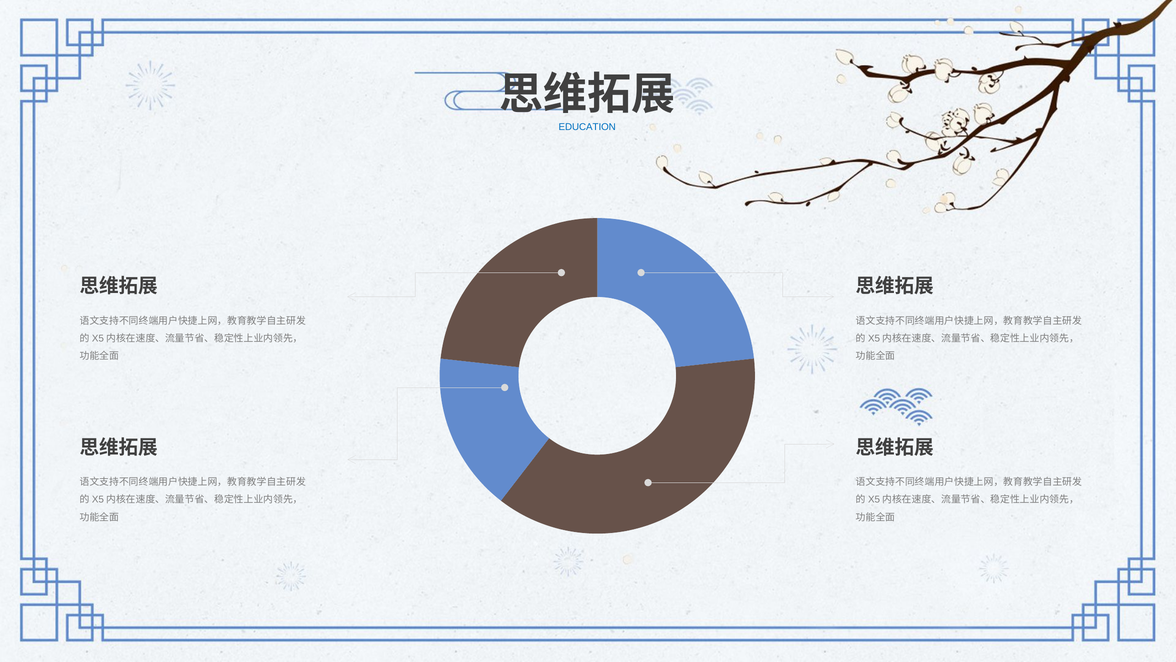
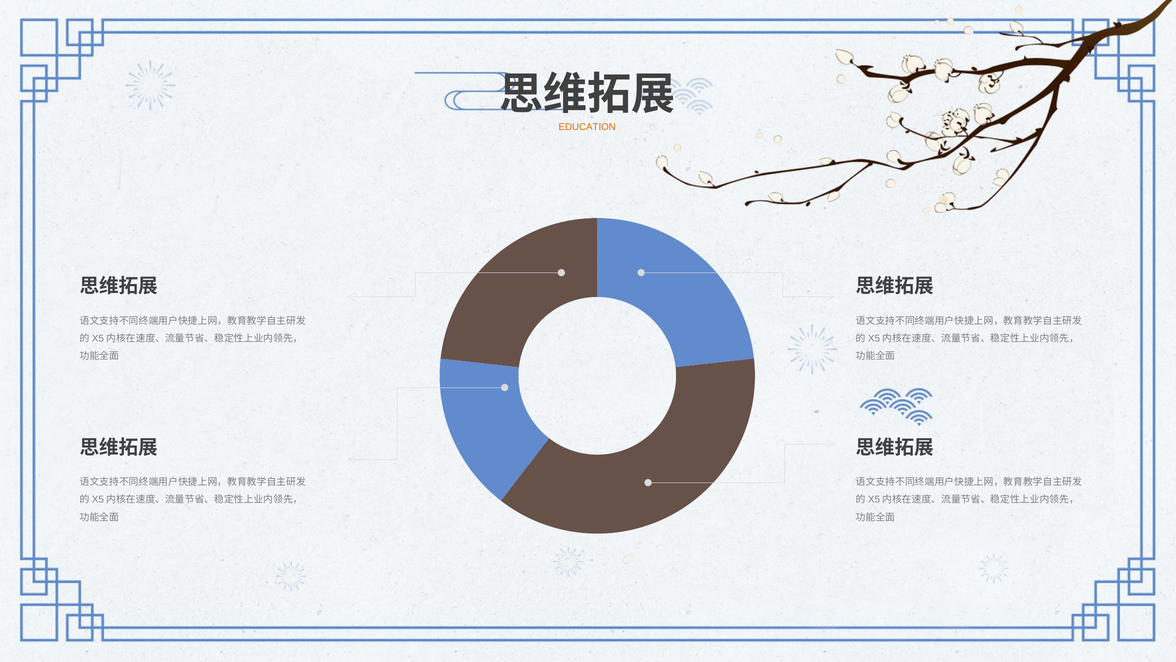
EDUCATION colour: blue -> orange (587, 127)
